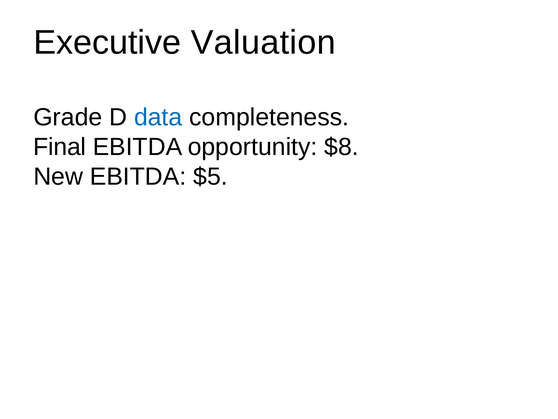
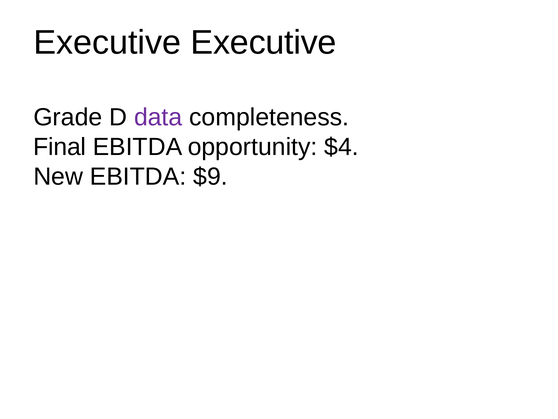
Executive Valuation: Valuation -> Executive (264, 42)
data colour: blue -> purple (158, 117)
$8: $8 -> $4 (341, 147)
$5: $5 -> $9 (211, 177)
